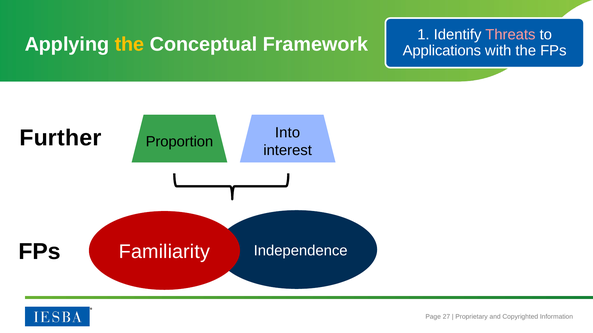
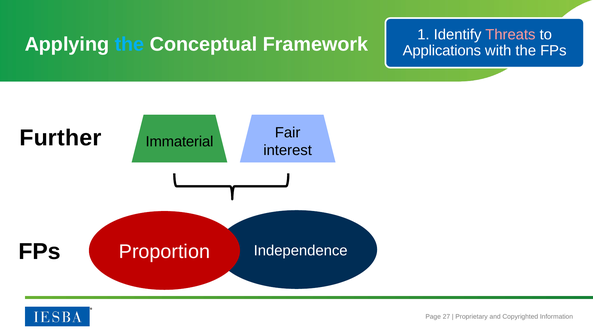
the colour: yellow -> light blue (129, 44)
Into: Into -> Fair (288, 133)
Proportion: Proportion -> Immaterial (179, 142)
Familiarity: Familiarity -> Proportion (164, 252)
